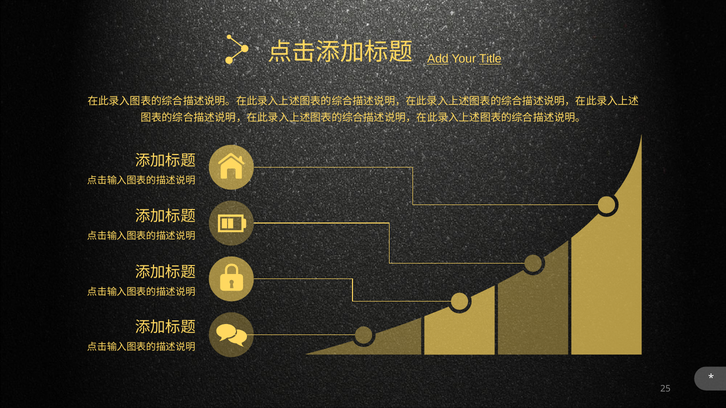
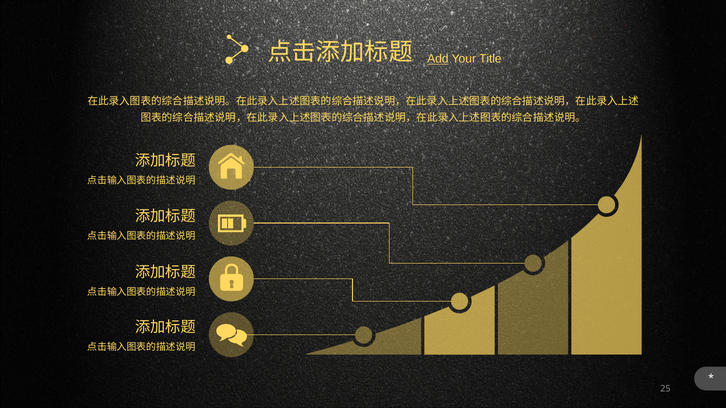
Title underline: present -> none (490, 59)
